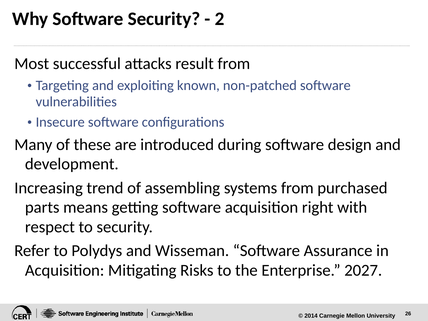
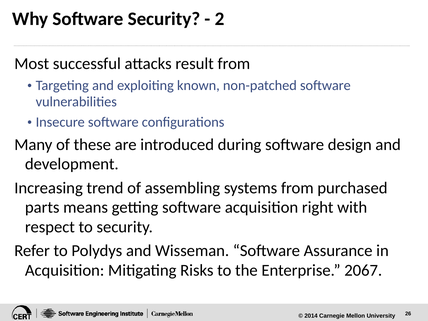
2027: 2027 -> 2067 (363, 270)
